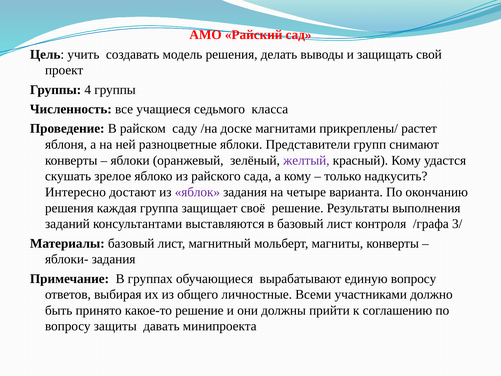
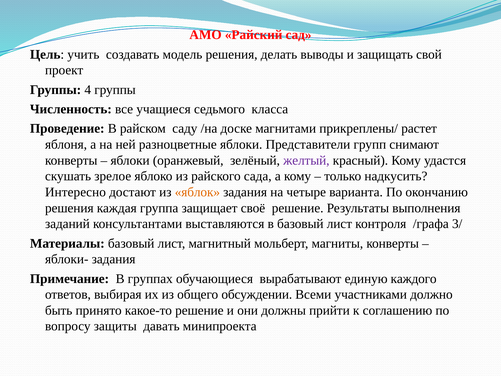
яблок colour: purple -> orange (197, 192)
единую вопросу: вопросу -> каждого (414, 278)
личностные: личностные -> обсуждении (257, 294)
